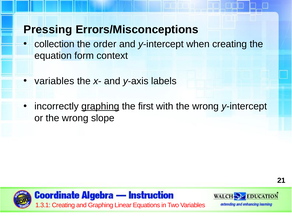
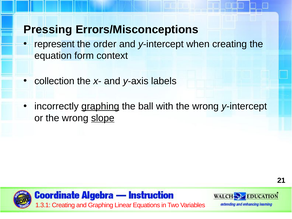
collection: collection -> represent (54, 44)
variables: variables -> collection (54, 81)
first: first -> ball (146, 106)
slope underline: none -> present (103, 118)
